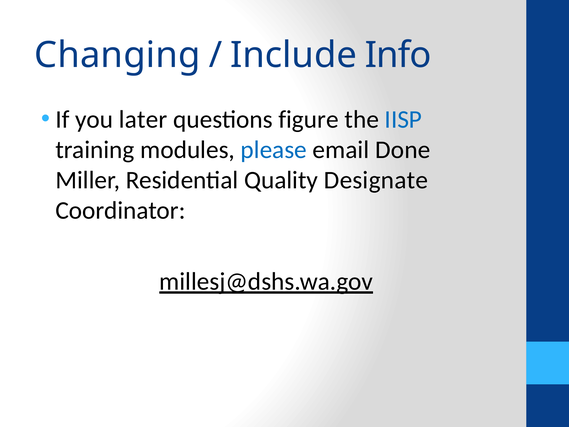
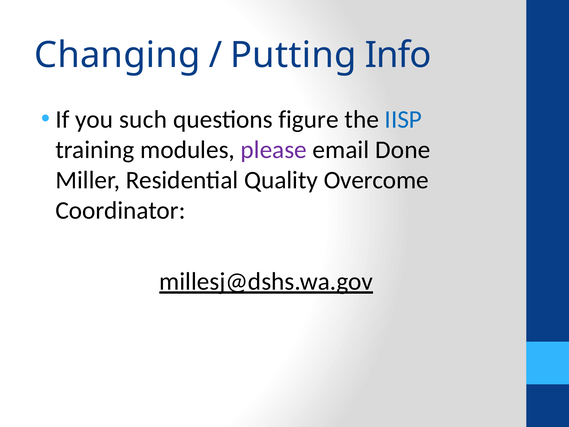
Include: Include -> Putting (293, 55)
later: later -> such (143, 119)
please colour: blue -> purple (274, 150)
Designate: Designate -> Overcome (376, 180)
